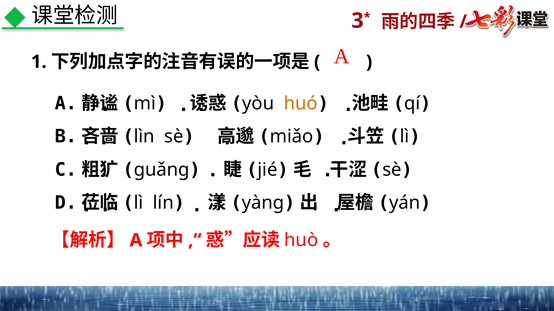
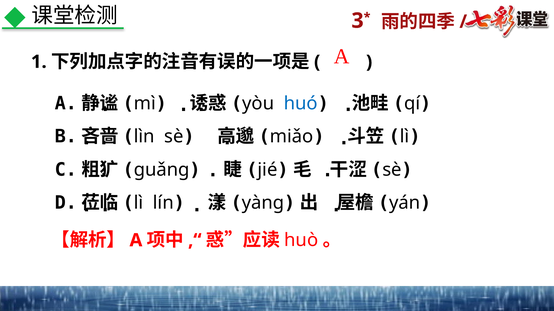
huó colour: orange -> blue (301, 103)
